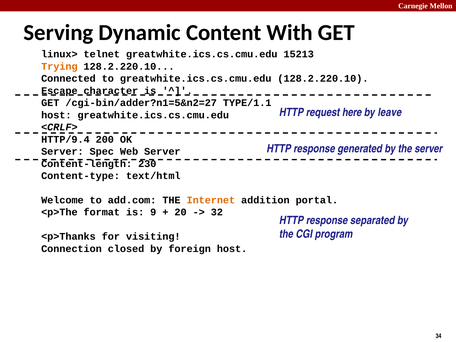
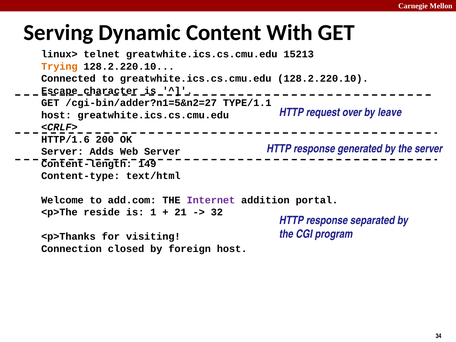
here: here -> over (352, 112)
HTTP/9.4: HTTP/9.4 -> HTTP/1.6 (65, 139)
Spec: Spec -> Adds (102, 152)
230: 230 -> 149 (147, 164)
Internet colour: orange -> purple (211, 200)
format: format -> reside (102, 212)
9: 9 -> 1 (153, 212)
20: 20 -> 21 (181, 212)
